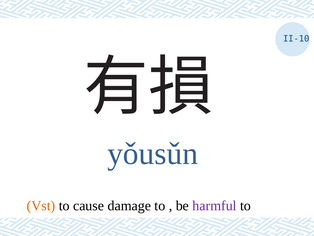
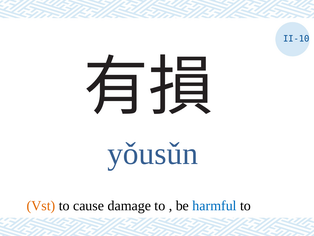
harmful colour: purple -> blue (215, 205)
